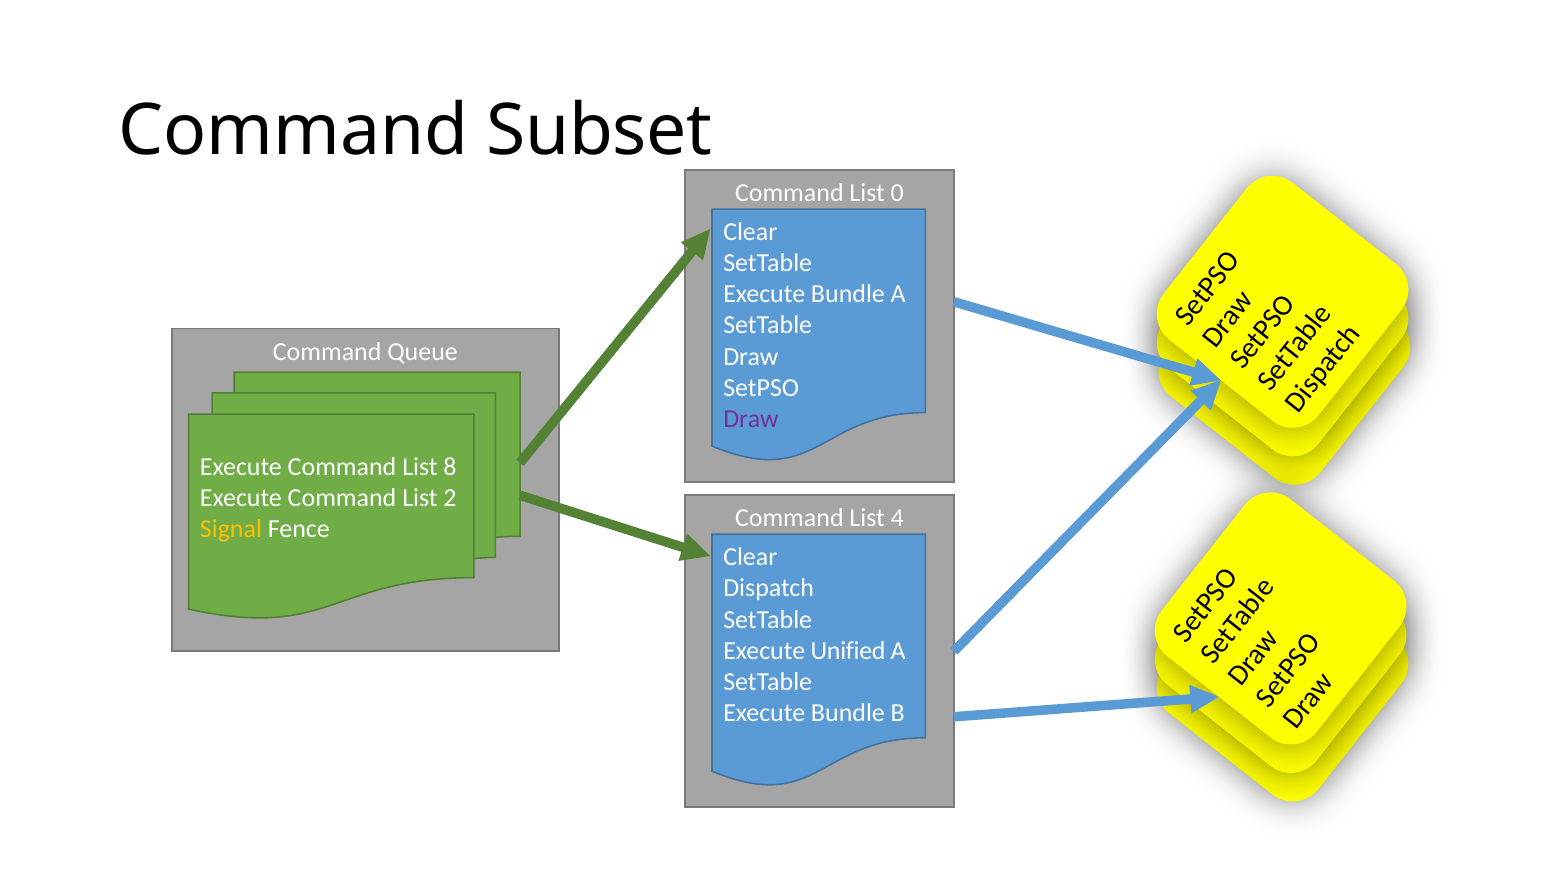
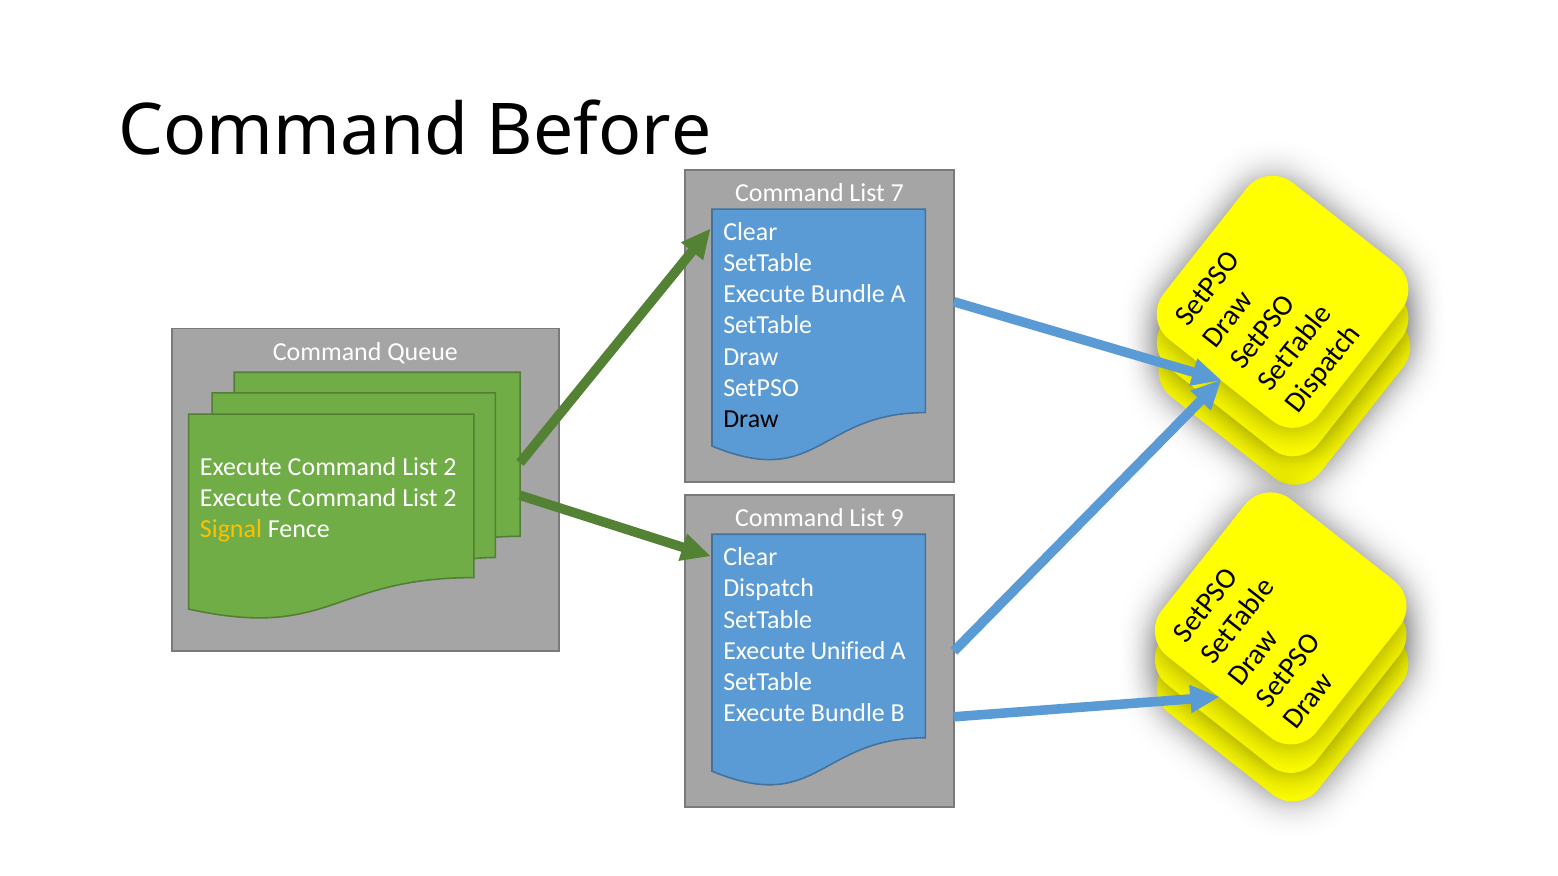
Subset: Subset -> Before (599, 131)
0: 0 -> 7 (897, 193)
Draw colour: purple -> black (751, 419)
8: 8 -> 2 (450, 467)
4: 4 -> 9 (897, 518)
